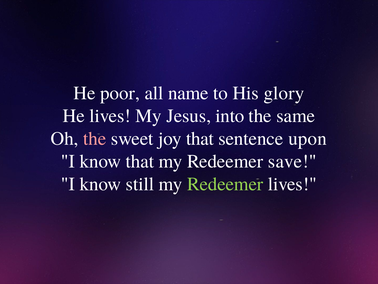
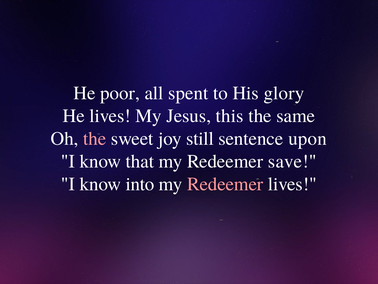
name: name -> spent (188, 93)
into: into -> this (230, 116)
joy that: that -> still (200, 138)
still: still -> into (140, 184)
Redeemer colour: light green -> pink (225, 184)
